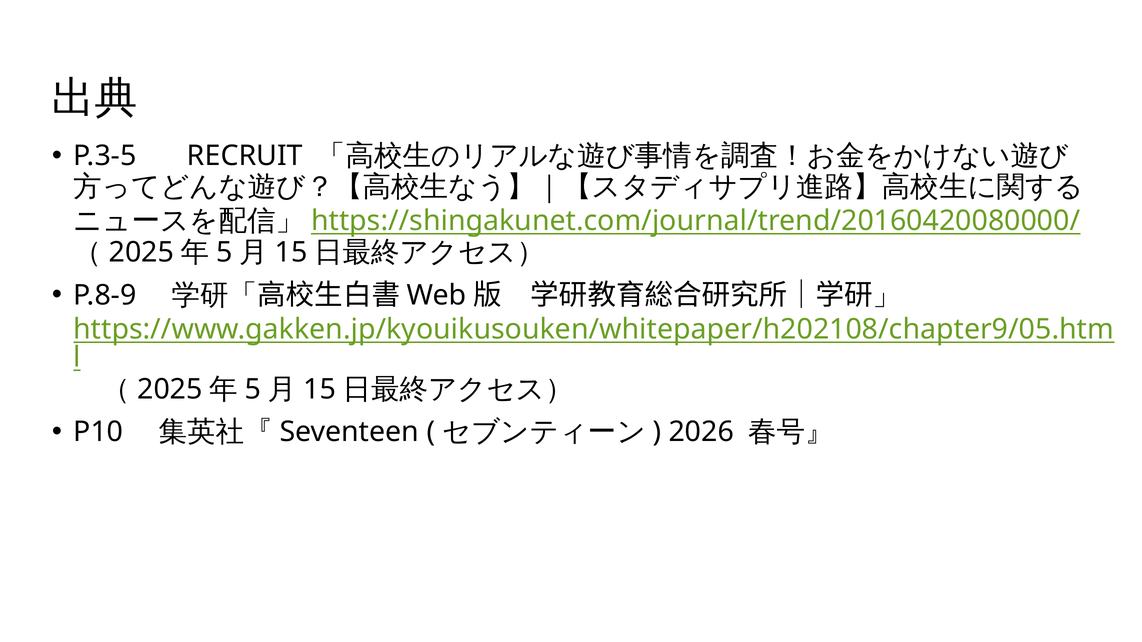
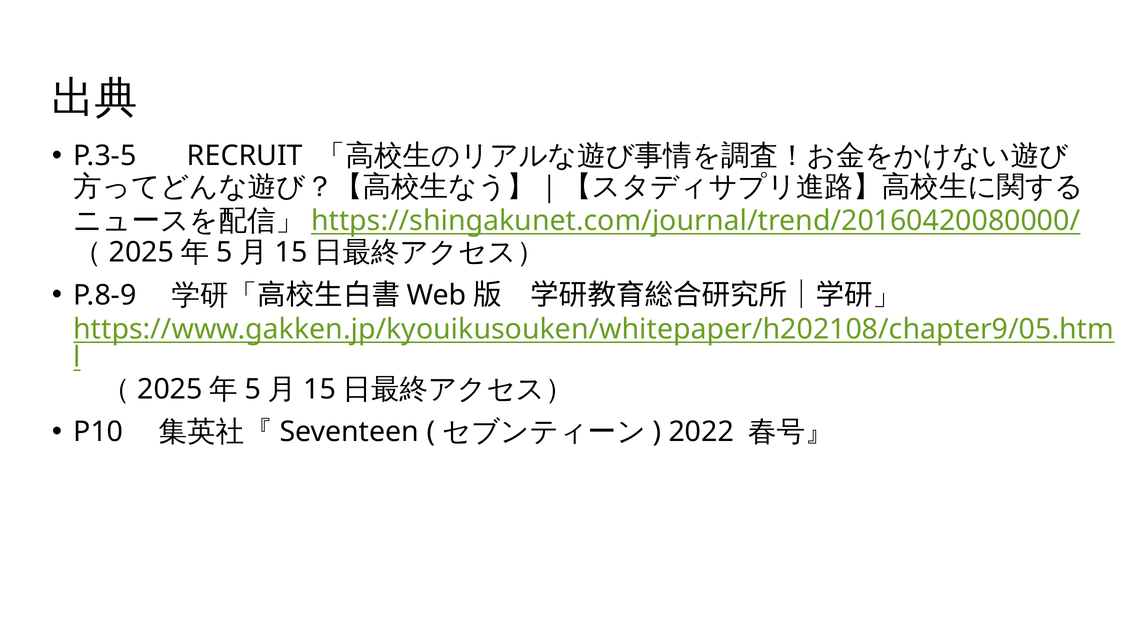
2026: 2026 -> 2022 (701, 432)
